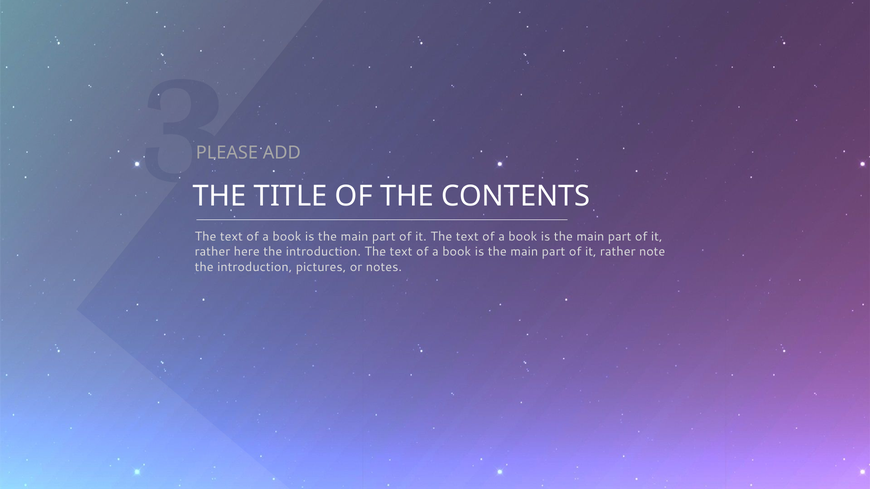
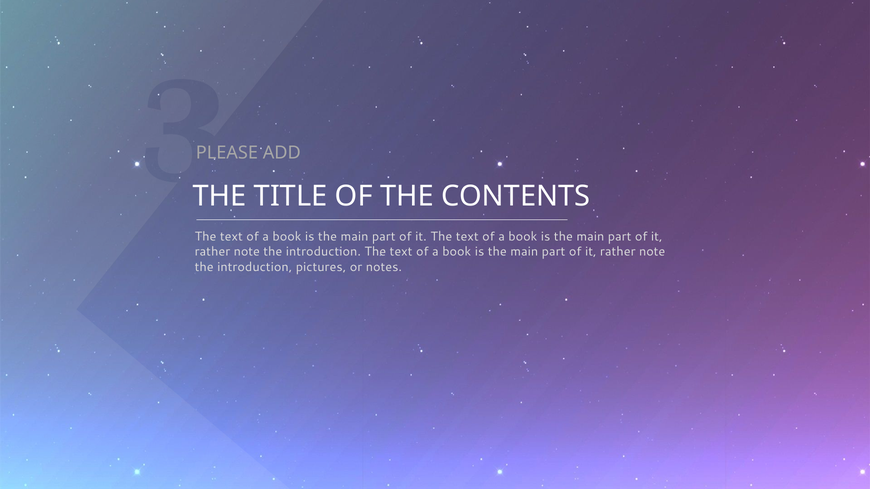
here: here -> note (247, 252)
